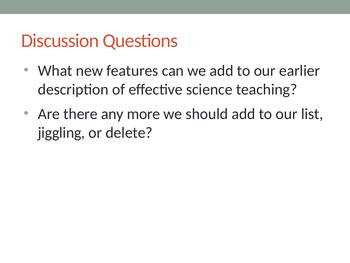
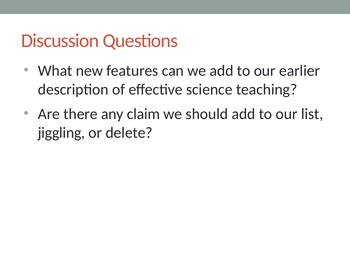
more: more -> claim (143, 114)
